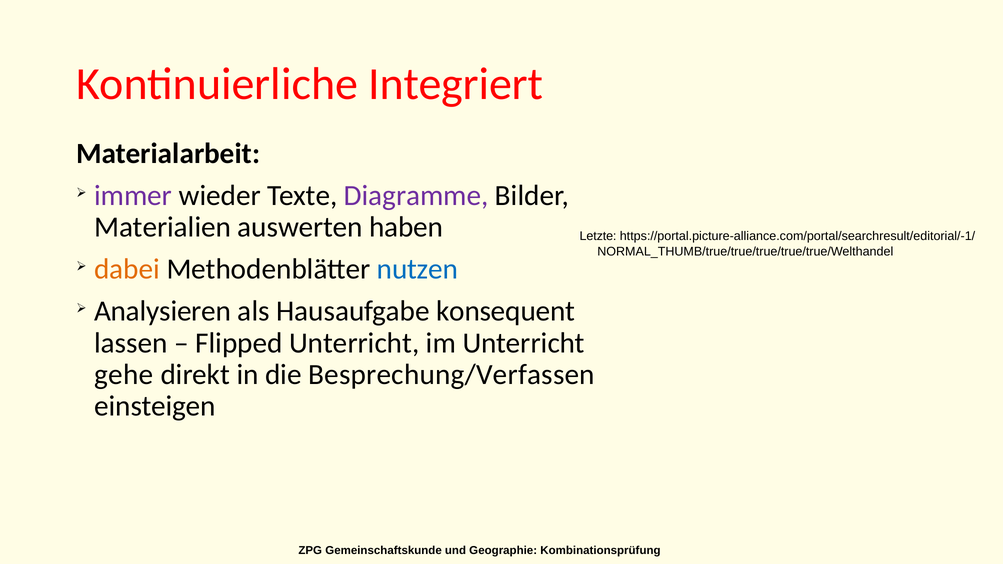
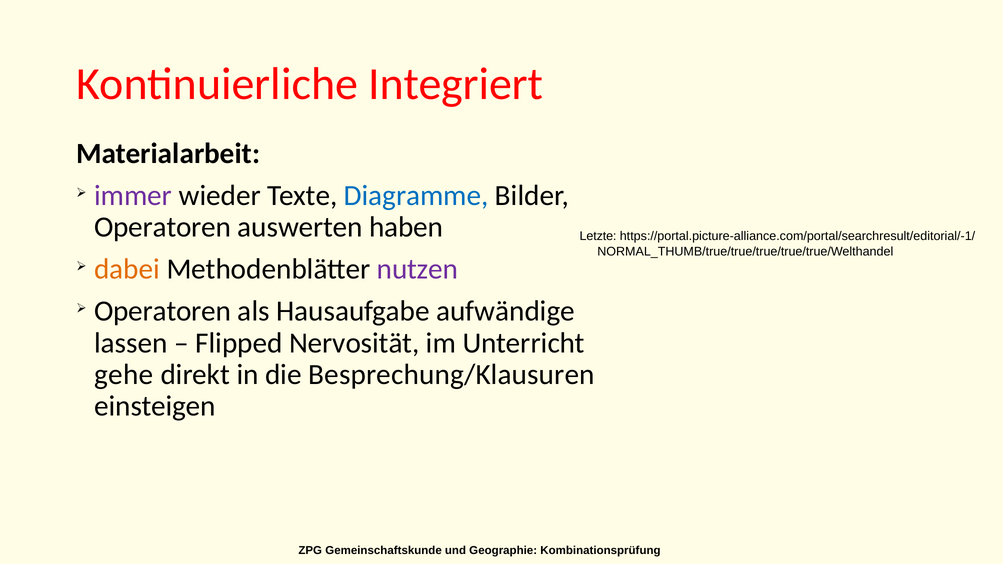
Diagramme colour: purple -> blue (416, 196)
Materialien: Materialien -> Operatoren (163, 227)
nutzen colour: blue -> purple (418, 269)
Analysieren: Analysieren -> Operatoren (163, 311)
konsequent: konsequent -> aufwändige (506, 311)
Flipped Unterricht: Unterricht -> Nervosität (354, 343)
Besprechung/Verfassen: Besprechung/Verfassen -> Besprechung/Klausuren (452, 375)
